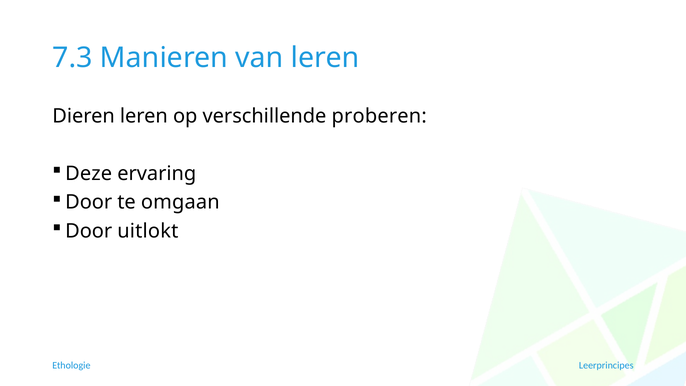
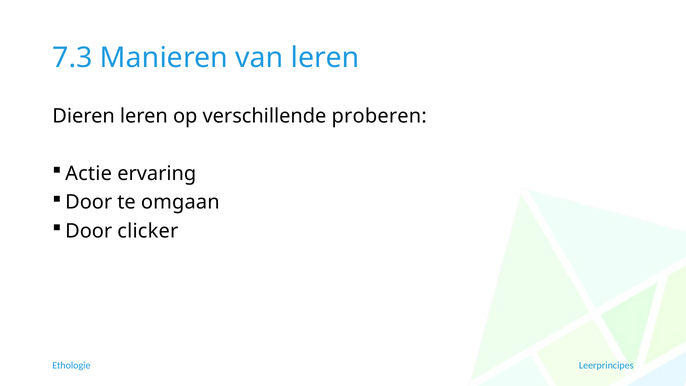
Deze: Deze -> Actie (89, 174)
uitlokt: uitlokt -> clicker (148, 231)
